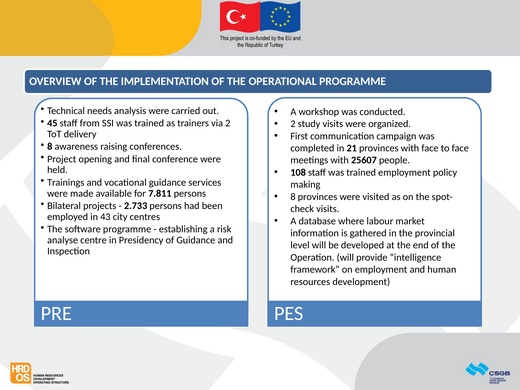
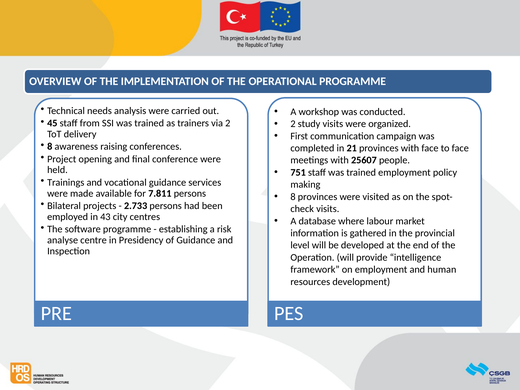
108: 108 -> 751 (298, 172)
